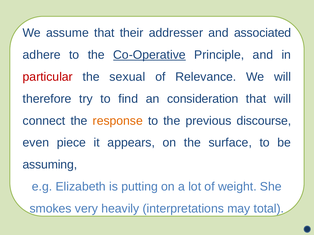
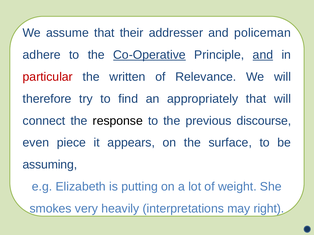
associated: associated -> policeman (263, 33)
and underline: none -> present (263, 55)
sexual: sexual -> written (127, 77)
consideration: consideration -> appropriately (203, 99)
response colour: orange -> black (118, 121)
total: total -> right (269, 209)
